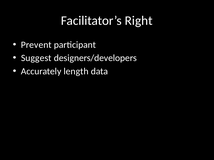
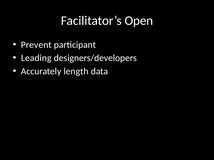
Right: Right -> Open (139, 21)
Suggest: Suggest -> Leading (36, 58)
